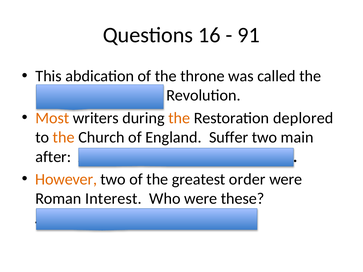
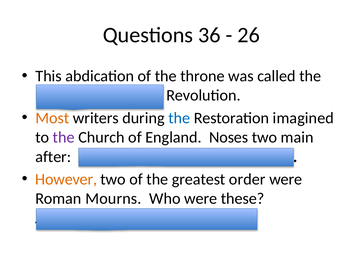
16: 16 -> 36 (209, 35)
91: 91 -> 26 (249, 35)
the colour: orange -> blue (179, 118)
deplored: deplored -> imagined (303, 118)
the colour: orange -> purple (64, 137)
Suffer: Suffer -> Noses (229, 137)
Interest: Interest -> Mourns (113, 199)
